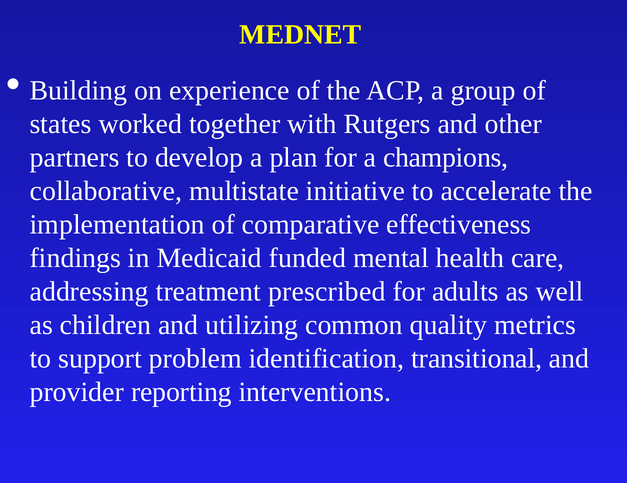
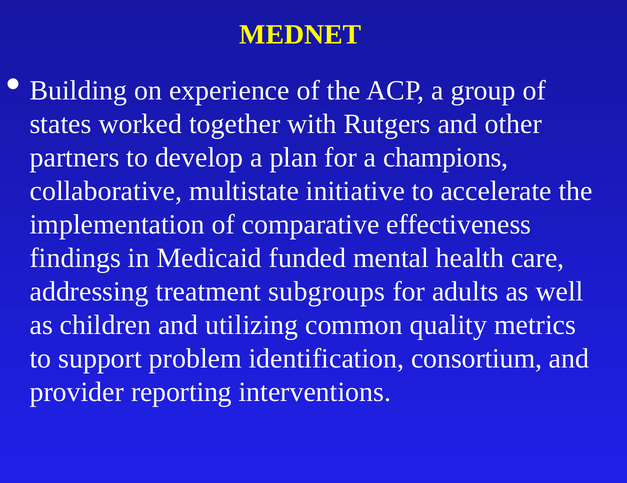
prescribed: prescribed -> subgroups (327, 291)
transitional: transitional -> consortium (477, 358)
